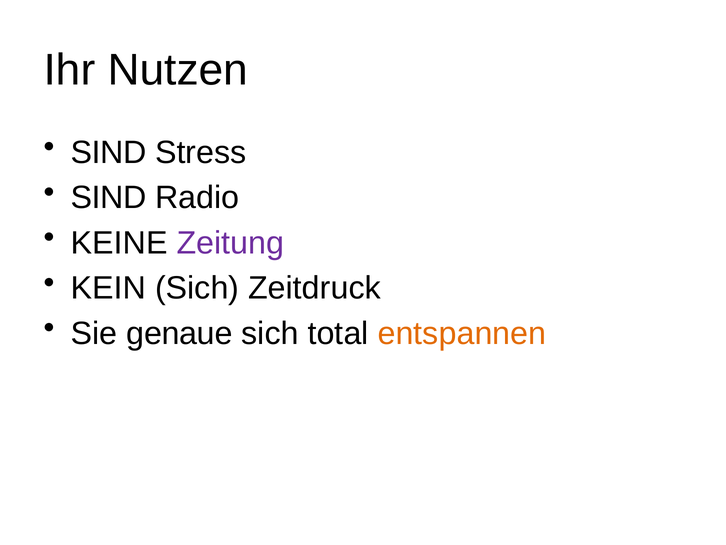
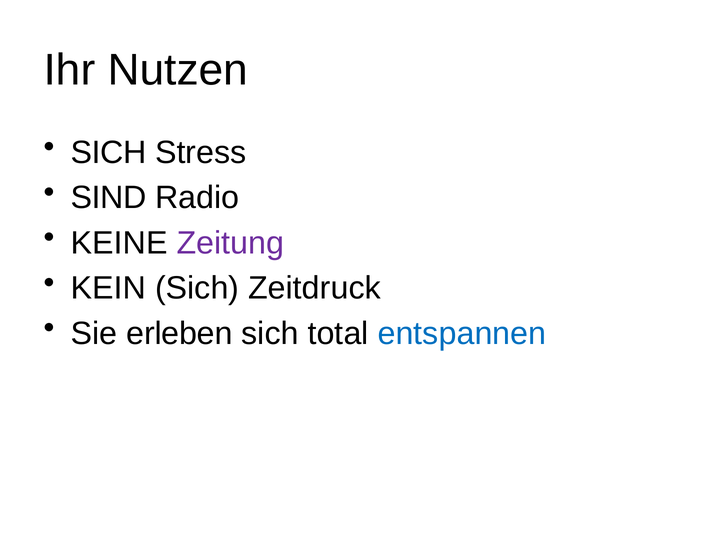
SIND: SIND -> SICH (109, 152)
genaue: genaue -> erleben (179, 333)
entspannen colour: orange -> blue (462, 333)
